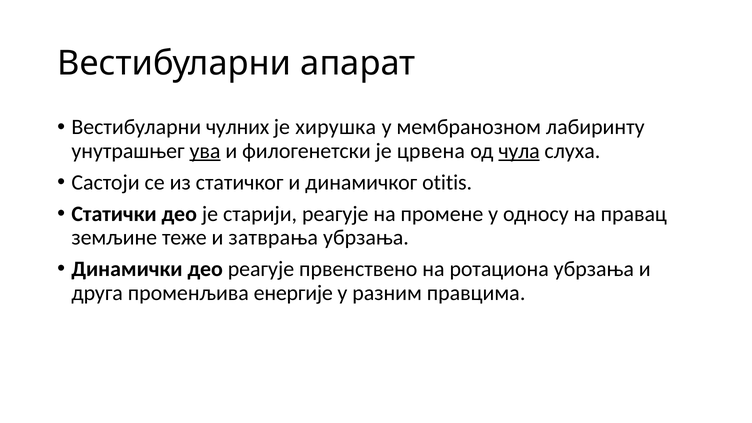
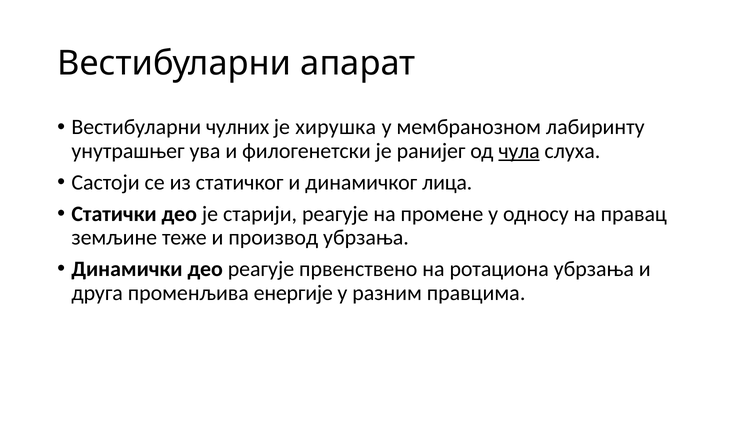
ува underline: present -> none (205, 151)
црвена: црвена -> ранијег (431, 151)
otitis: otitis -> лица (447, 182)
затврања: затврања -> производ (273, 238)
